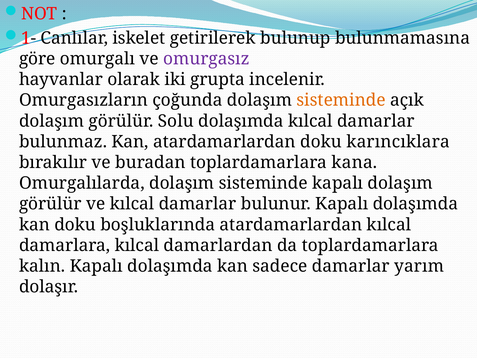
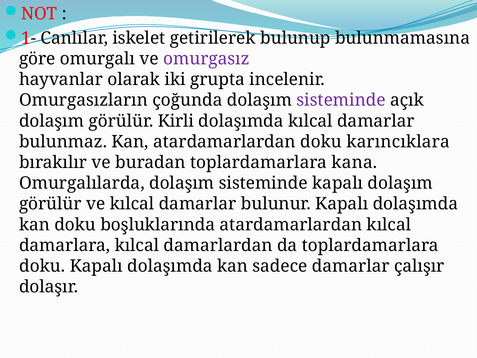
sisteminde colour: orange -> purple (341, 100)
Solu: Solu -> Kirli (176, 121)
kalın: kalın -> doku (42, 266)
yarım: yarım -> çalışır (419, 266)
